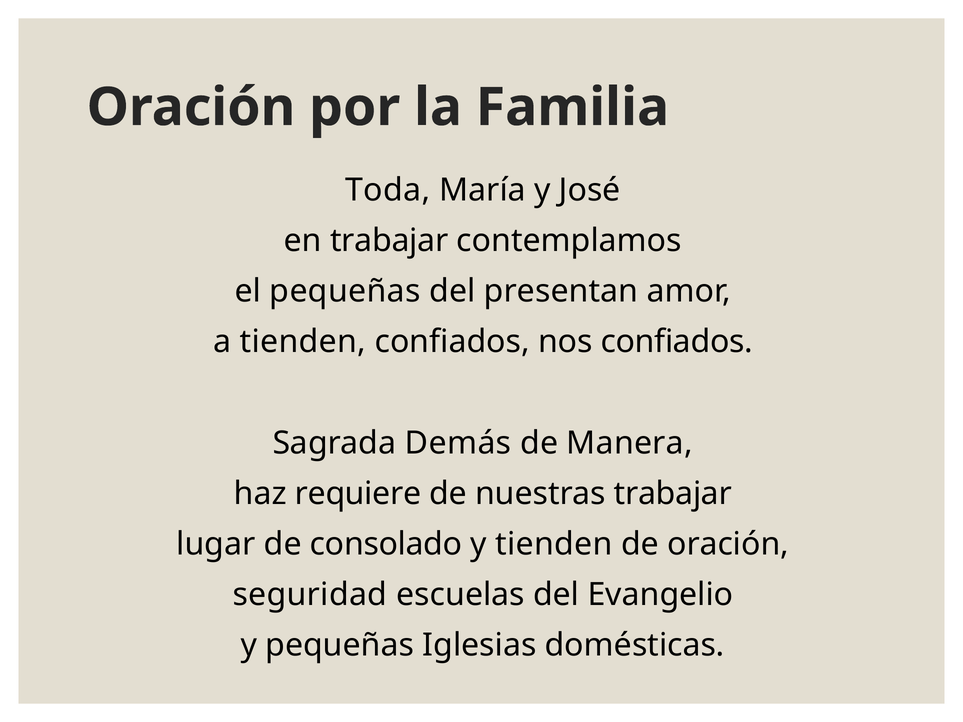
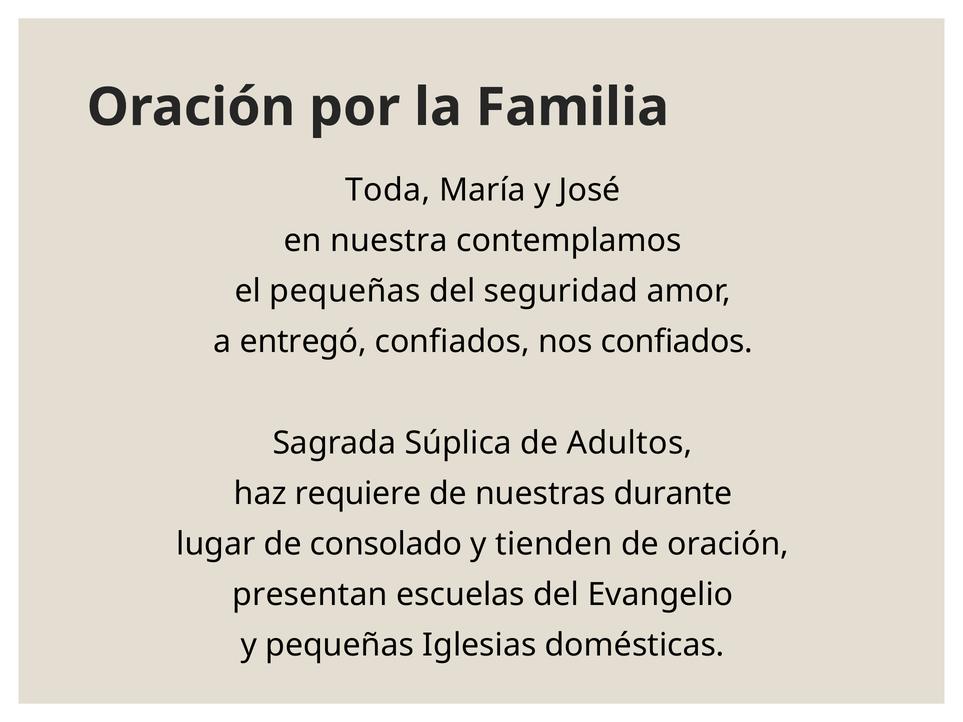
en trabajar: trabajar -> nuestra (389, 241)
presentan: presentan -> seguridad (561, 291)
a tienden: tienden -> entregó (303, 342)
Demás: Demás -> Súplica (458, 443)
Manera: Manera -> Adultos (630, 443)
nuestras trabajar: trabajar -> durante (673, 494)
seguridad: seguridad -> presentan (310, 595)
